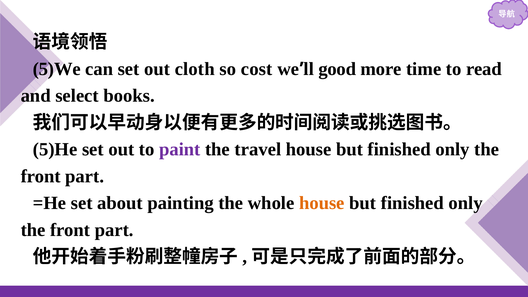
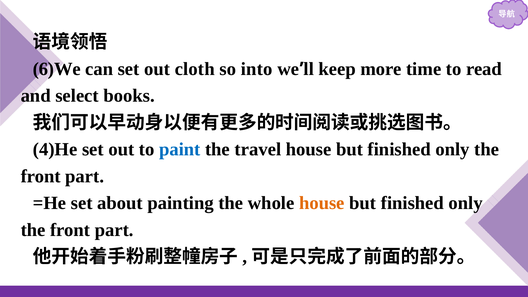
5)We: 5)We -> 6)We (57, 69)
cost: cost -> into (257, 69)
good: good -> keep (337, 69)
5)He: 5)He -> 4)He (55, 149)
paint colour: purple -> blue (180, 149)
